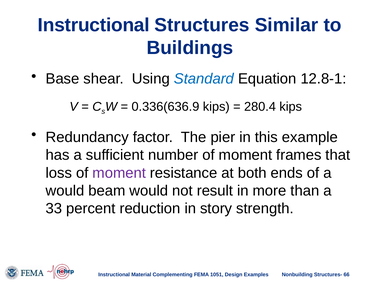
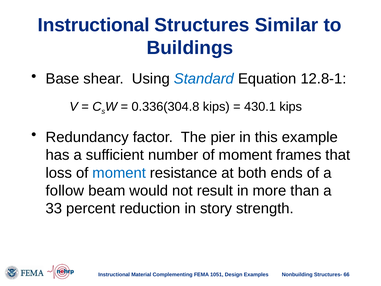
0.336(636.9: 0.336(636.9 -> 0.336(304.8 (165, 107)
280.4: 280.4 -> 430.1 (260, 107)
moment colour: purple -> blue (119, 173)
would: would -> follow (65, 190)
